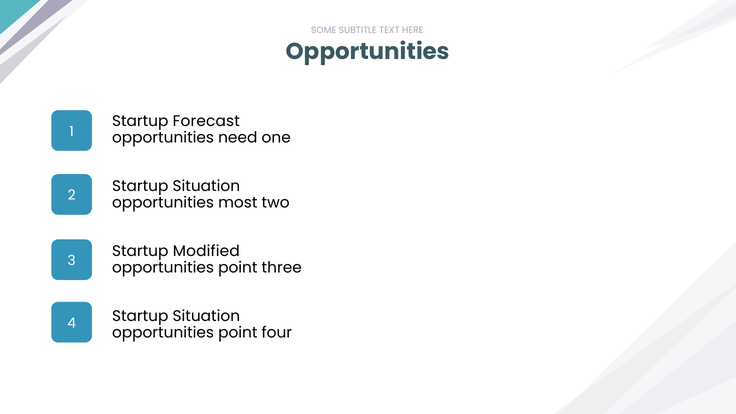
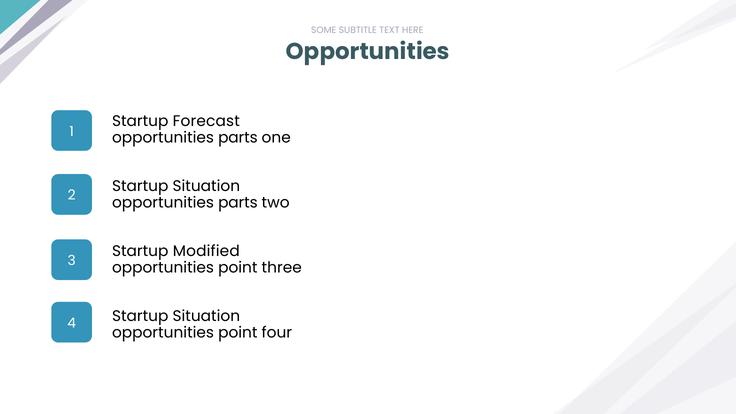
need: need -> parts (238, 138)
most: most -> parts (238, 203)
